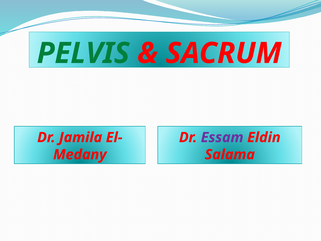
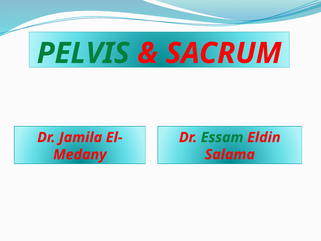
Essam colour: purple -> green (222, 137)
